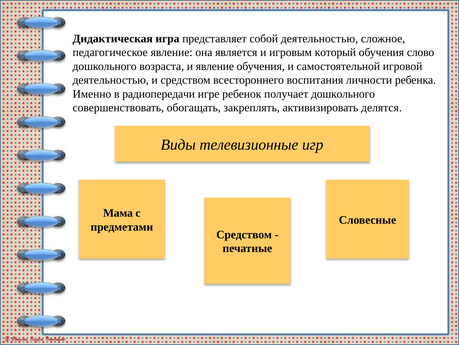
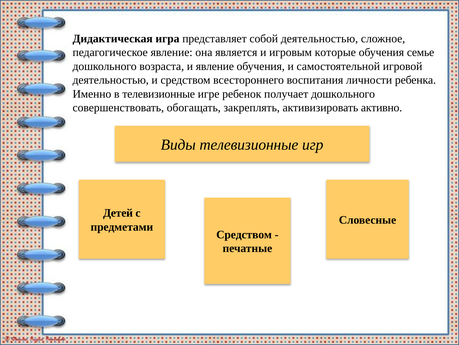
который: который -> которые (335, 52)
слово: слово -> семье (421, 52)
в радиопередачи: радиопередачи -> телевизионные (159, 94)
делятся: делятся -> активно (382, 107)
Мама: Мама -> Детей (118, 213)
